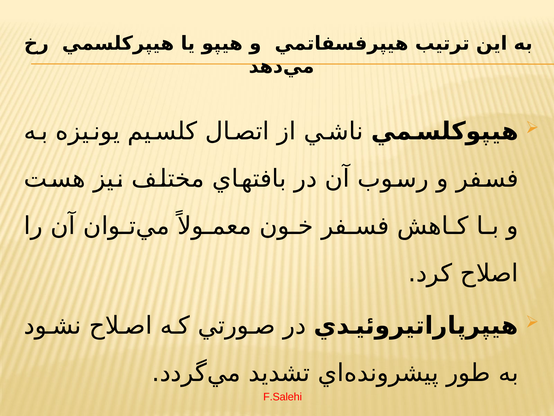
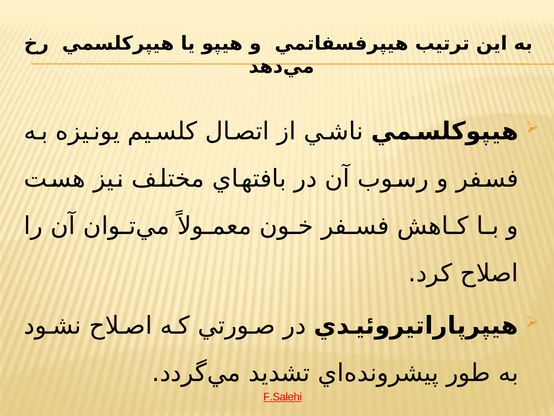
F.Salehi underline: none -> present (283, 397)
